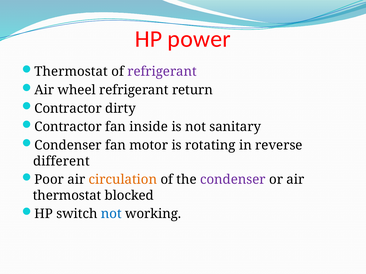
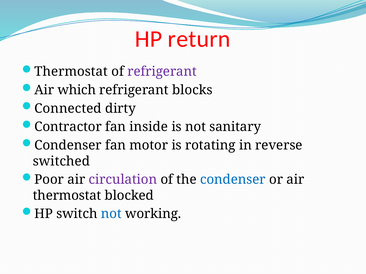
power: power -> return (199, 39)
wheel: wheel -> which (77, 90)
return: return -> blocks (192, 90)
Contractor: Contractor -> Connected (68, 109)
different: different -> switched (61, 161)
circulation colour: orange -> purple (123, 180)
condenser colour: purple -> blue (233, 180)
